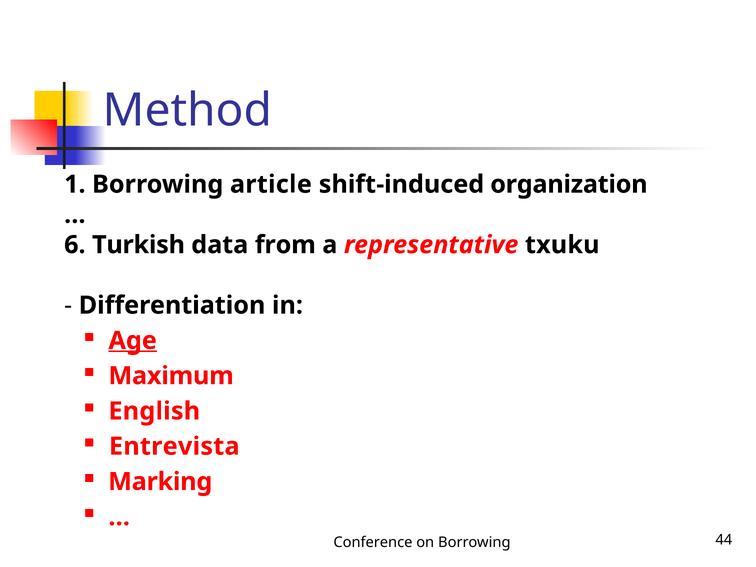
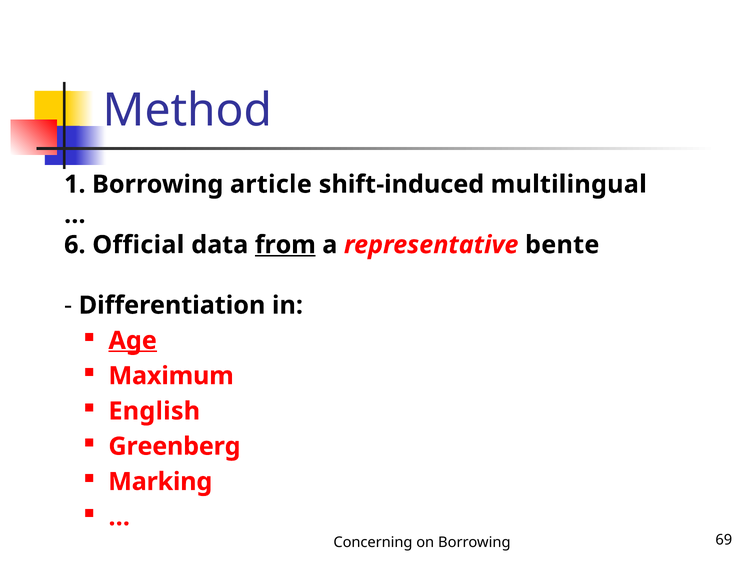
organization: organization -> multilingual (569, 184)
Turkish: Turkish -> Official (138, 245)
from underline: none -> present (285, 245)
txuku: txuku -> bente (562, 245)
Entrevista: Entrevista -> Greenberg (174, 446)
Conference: Conference -> Concerning (373, 542)
44: 44 -> 69 (724, 540)
